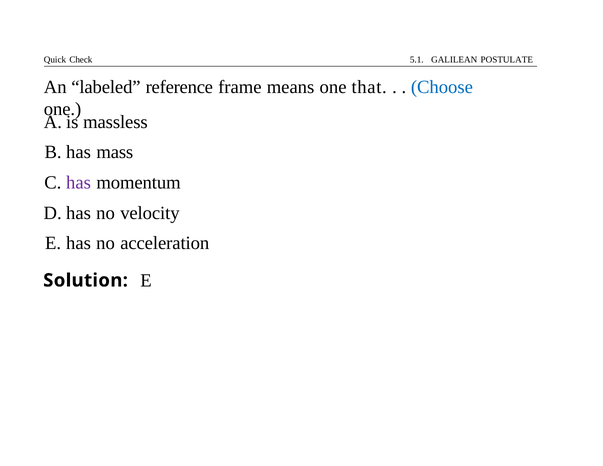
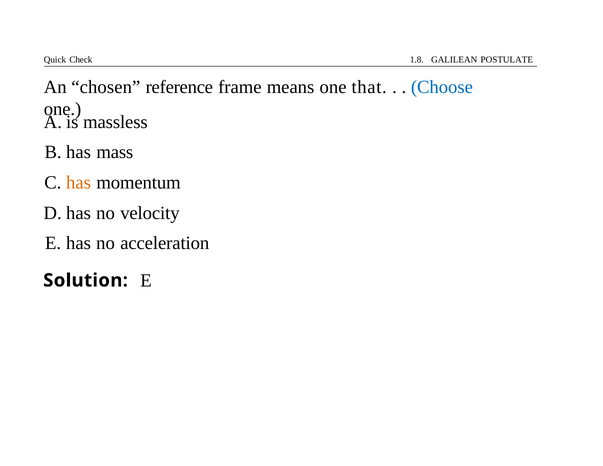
5.1: 5.1 -> 1.8 (417, 59)
labeled: labeled -> chosen (106, 87)
has colour: purple -> orange (78, 183)
